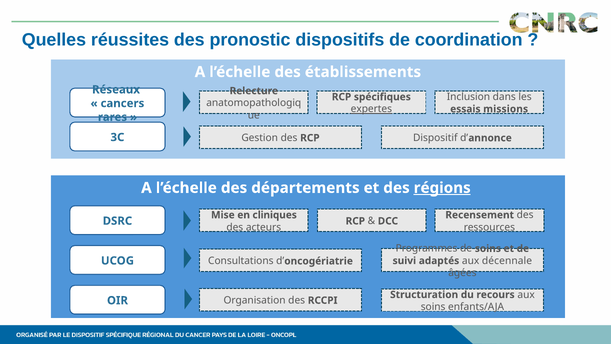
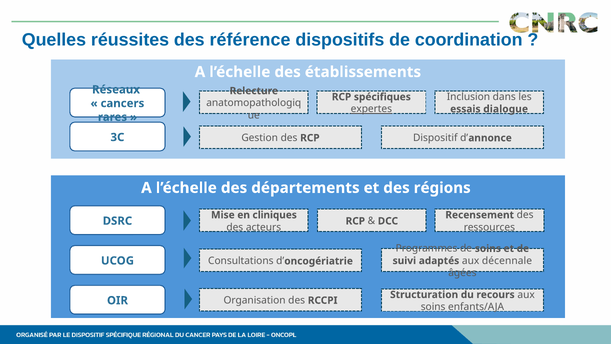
pronostic: pronostic -> référence (250, 40)
missions: missions -> dialogue (506, 109)
régions underline: present -> none (442, 188)
